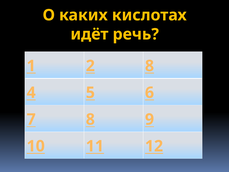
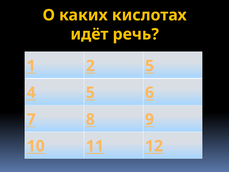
2 8: 8 -> 5 (149, 66)
